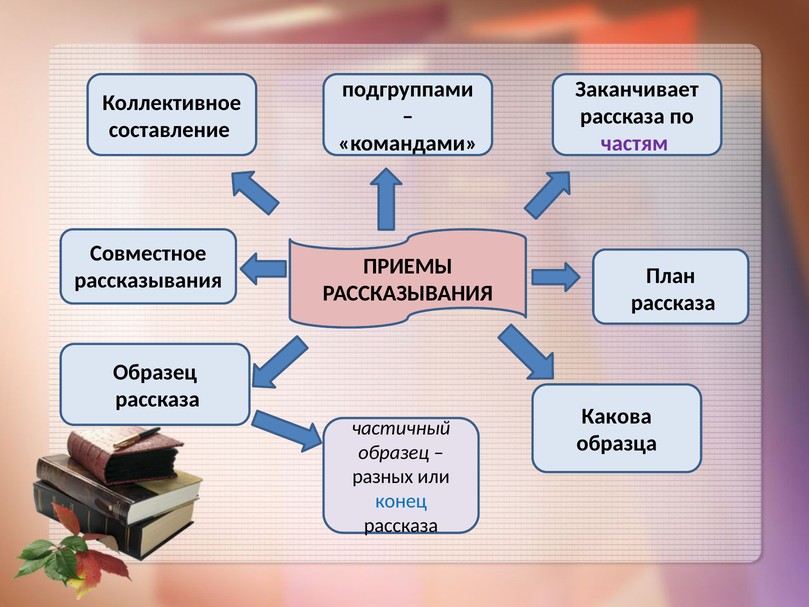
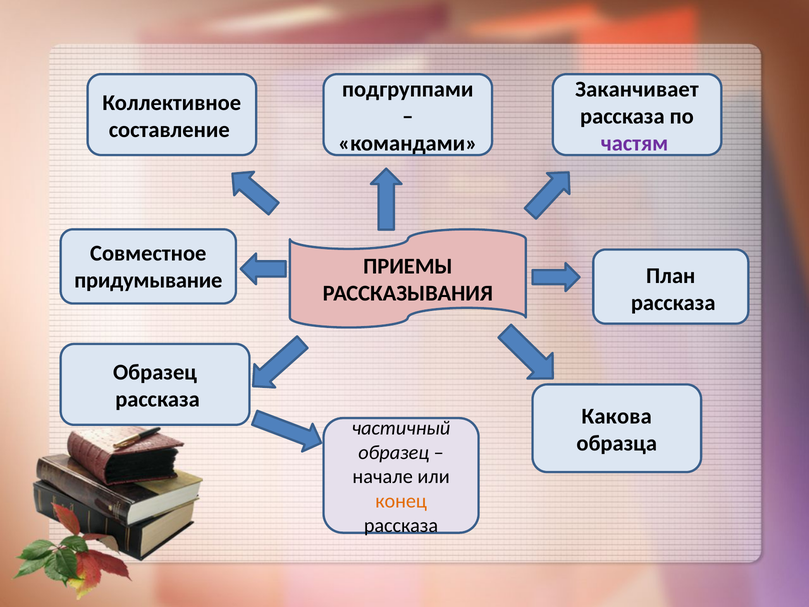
рассказывания: рассказывания -> придумывание (148, 280)
разных: разных -> начале (383, 477)
конец colour: blue -> orange (401, 501)
